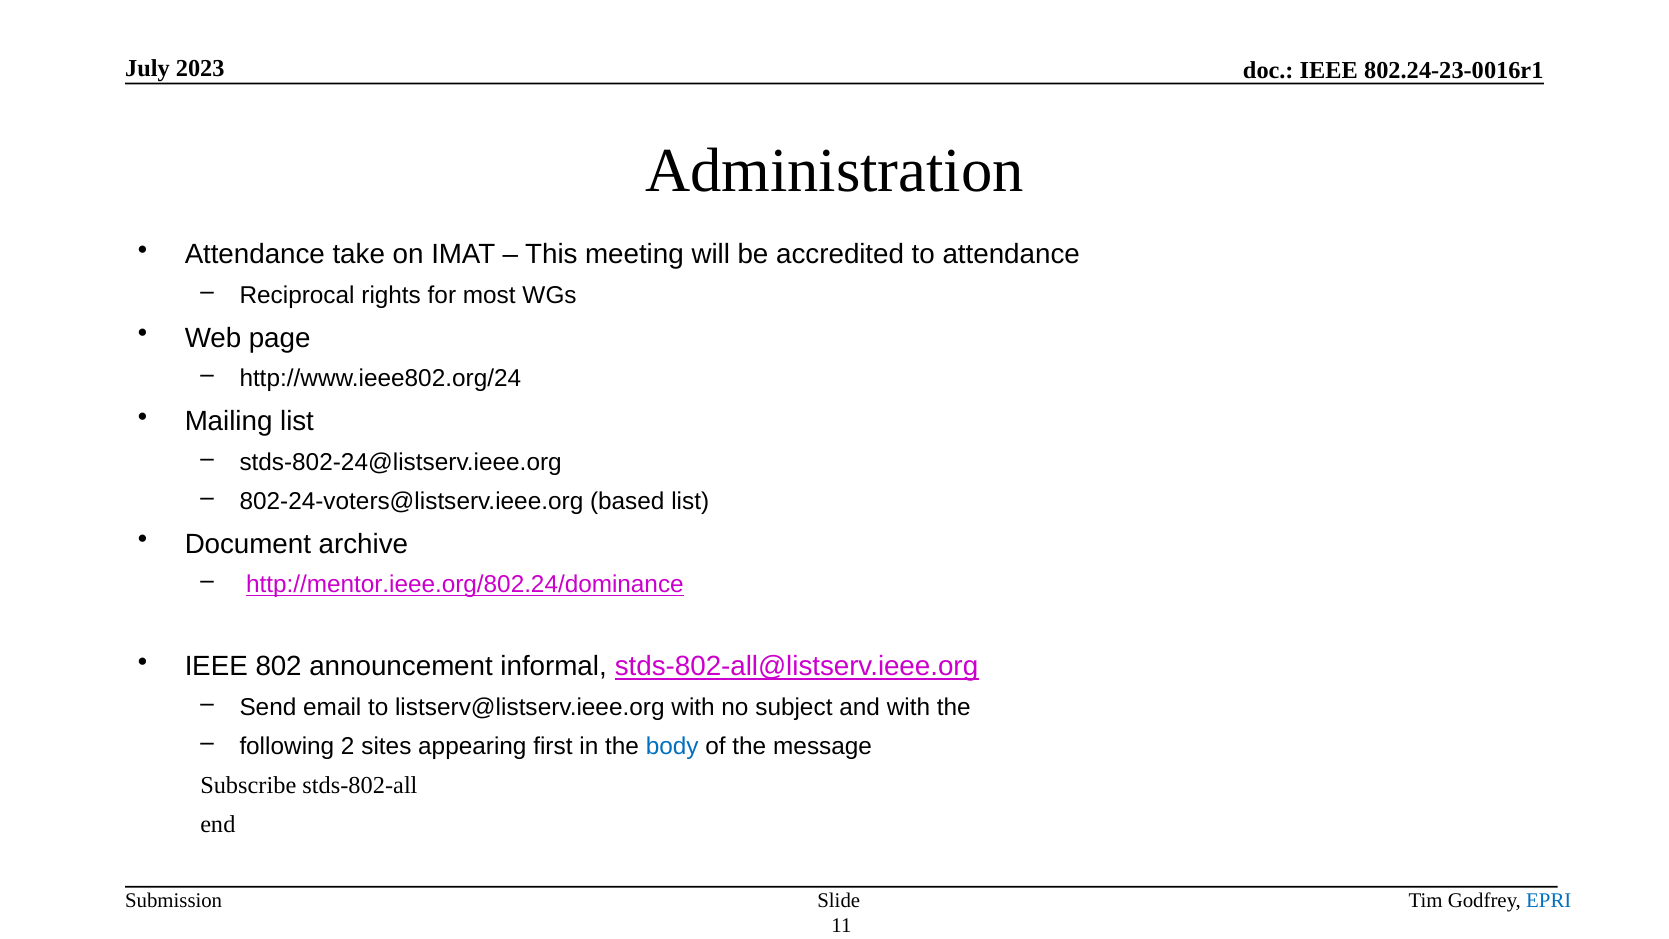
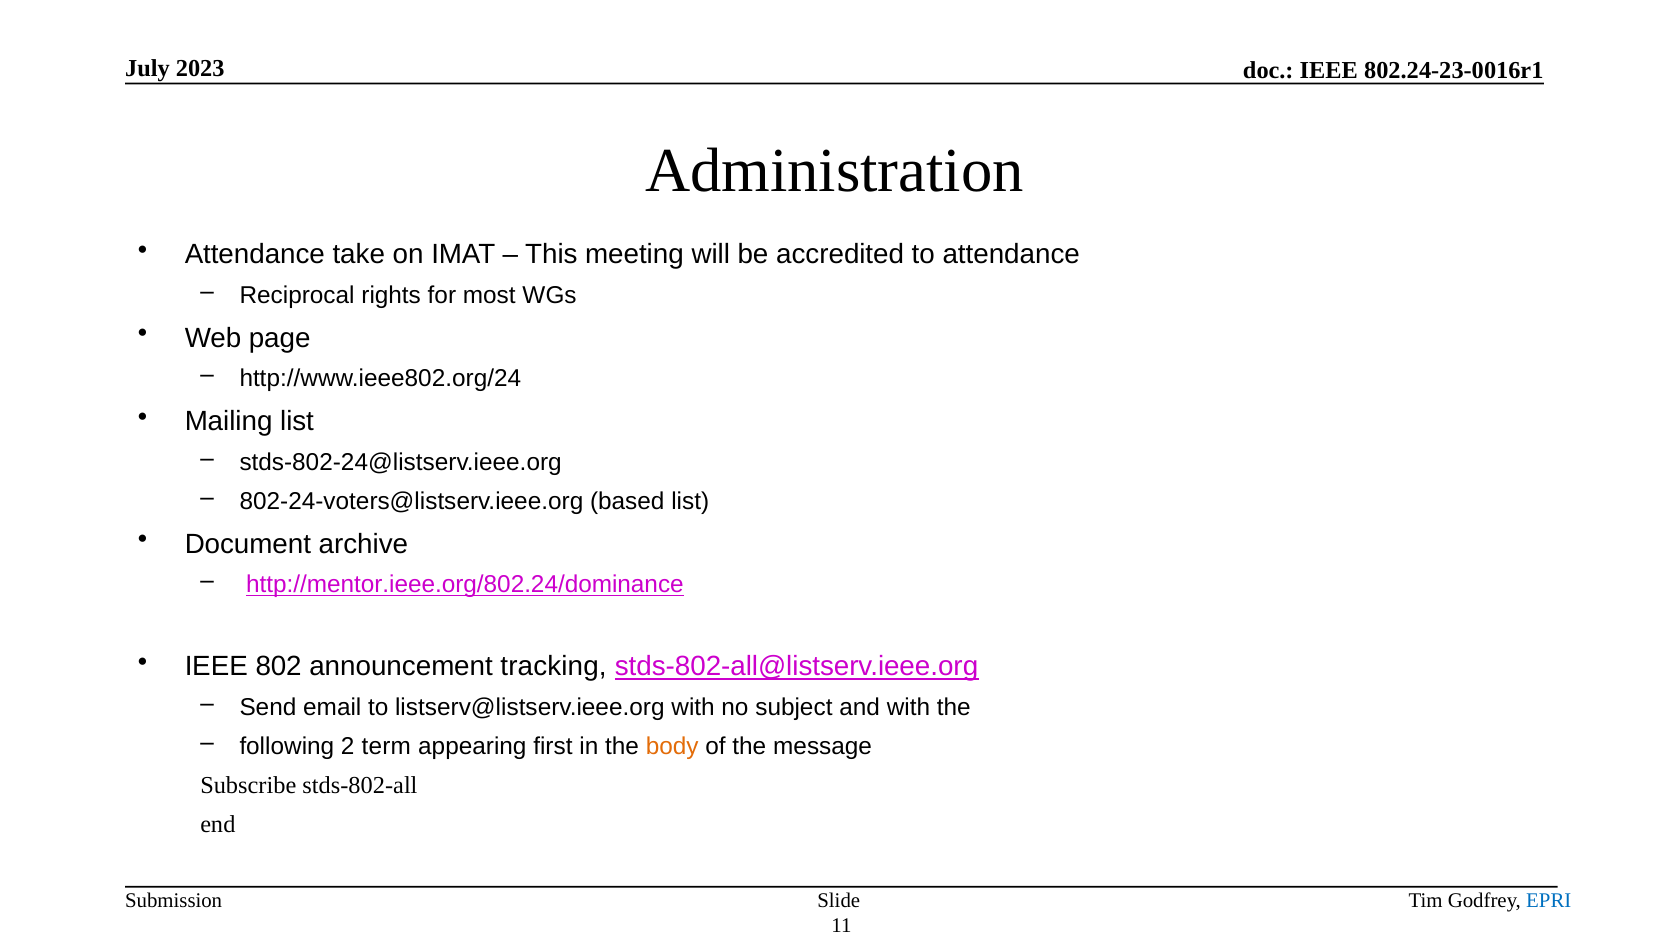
informal: informal -> tracking (554, 666)
sites: sites -> term (386, 746)
body colour: blue -> orange (672, 746)
